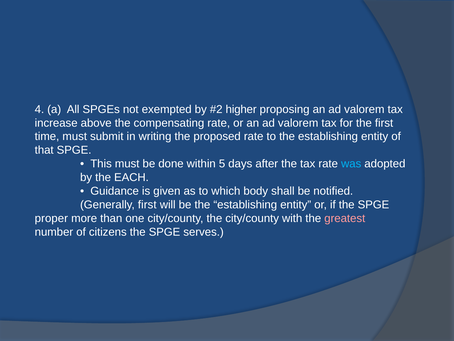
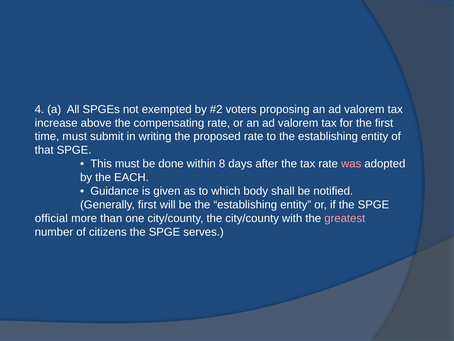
higher: higher -> voters (241, 109)
5: 5 -> 8 (222, 164)
was colour: light blue -> pink (351, 164)
proper: proper -> official (51, 218)
